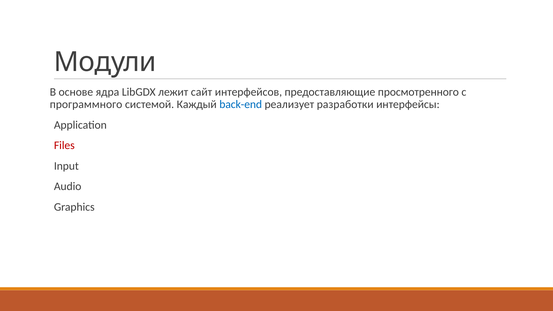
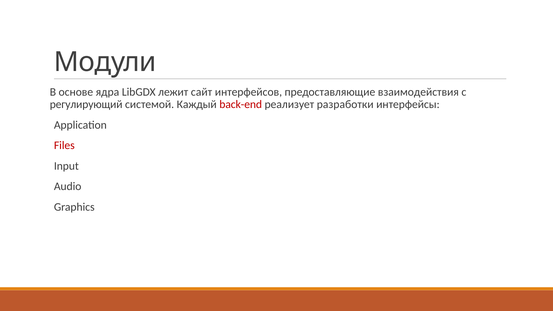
просмотренного: просмотренного -> взаимодействия (418, 92)
программного: программного -> регулирующий (86, 104)
back-end colour: blue -> red (241, 104)
